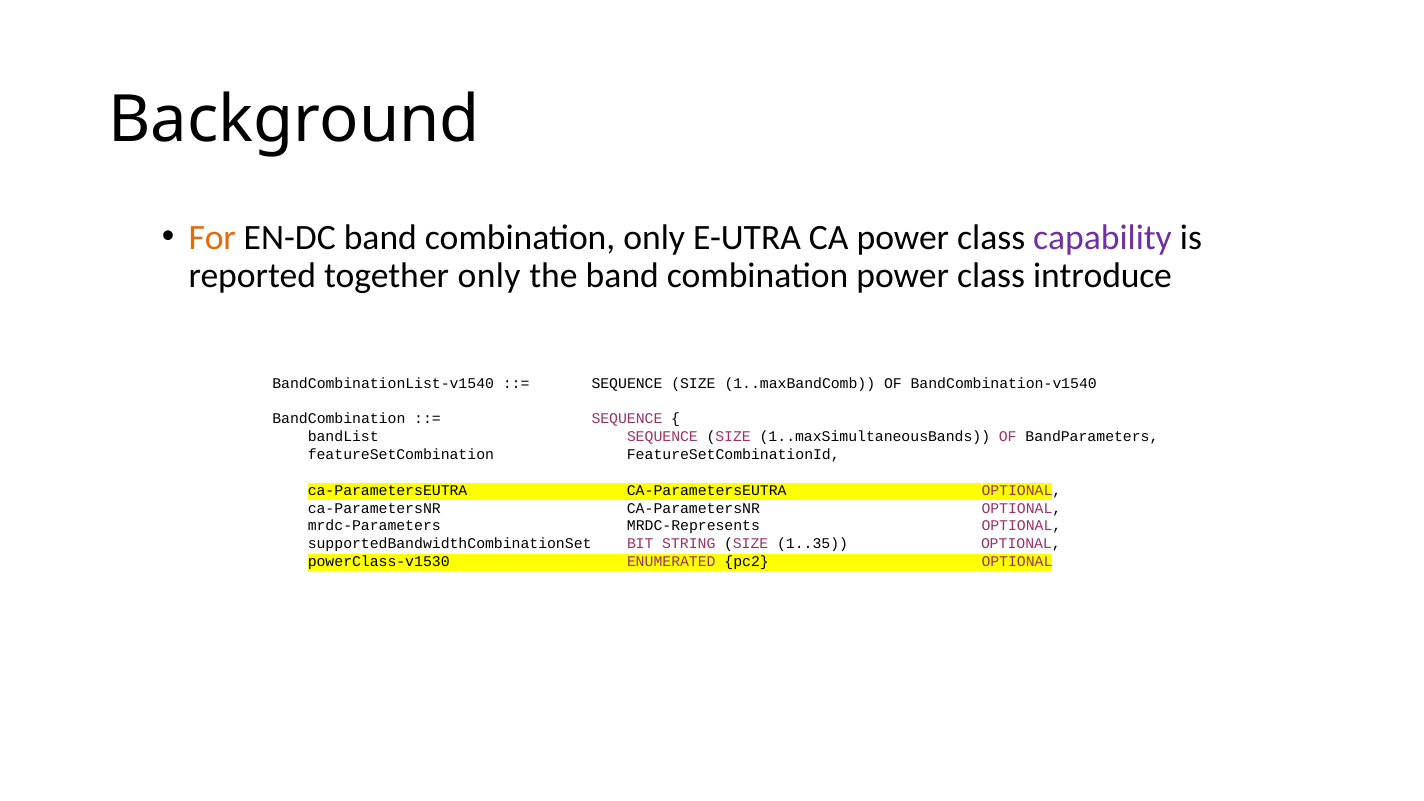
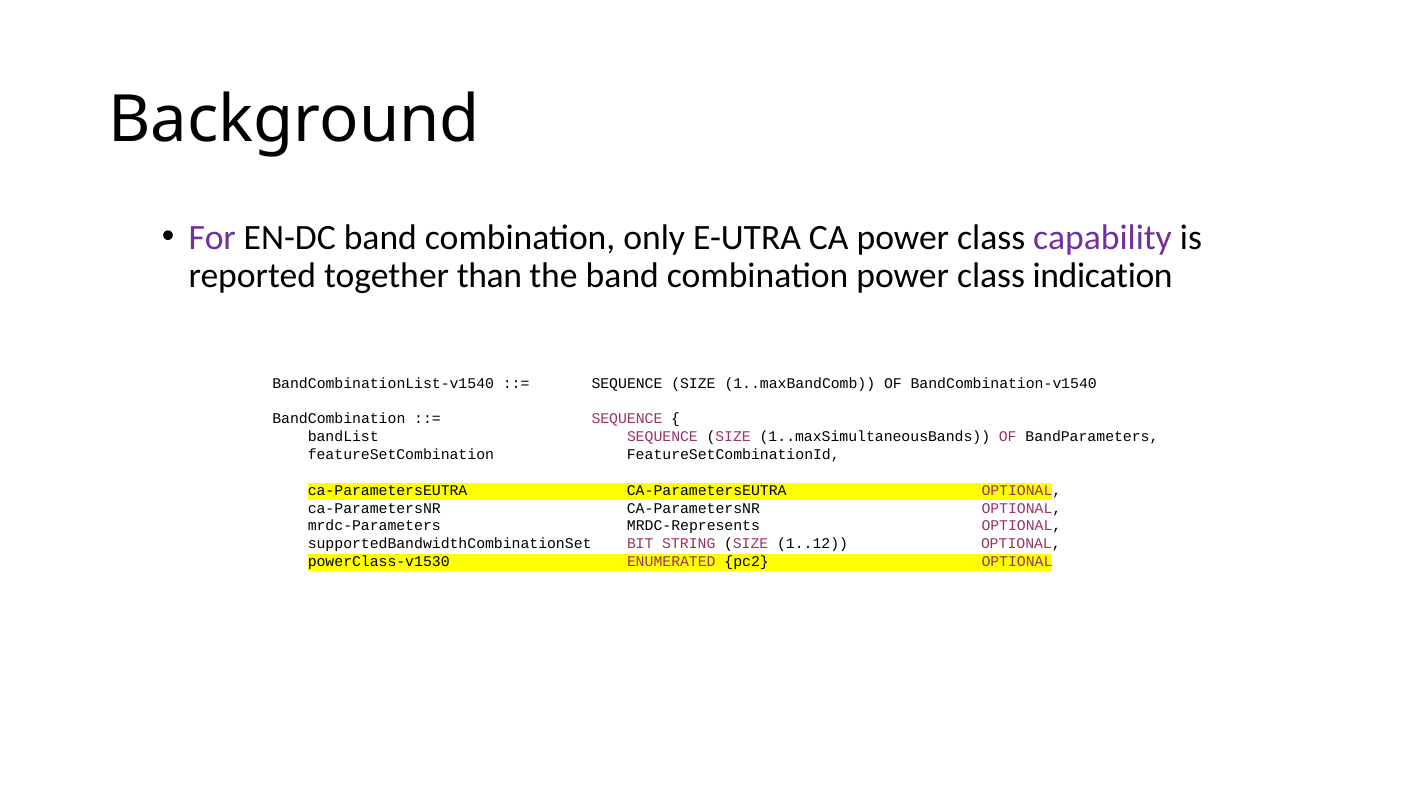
For colour: orange -> purple (212, 238)
together only: only -> than (489, 276)
introduce: introduce -> indication (1103, 276)
1..35: 1..35 -> 1..12 (813, 544)
